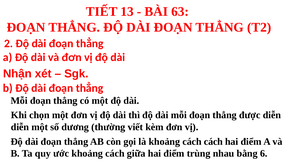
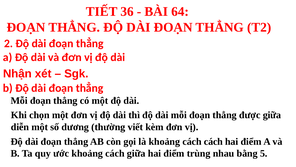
13: 13 -> 36 (127, 12)
63: 63 -> 64 (180, 12)
được diễn: diễn -> giữa (272, 115)
6: 6 -> 5 (264, 153)
